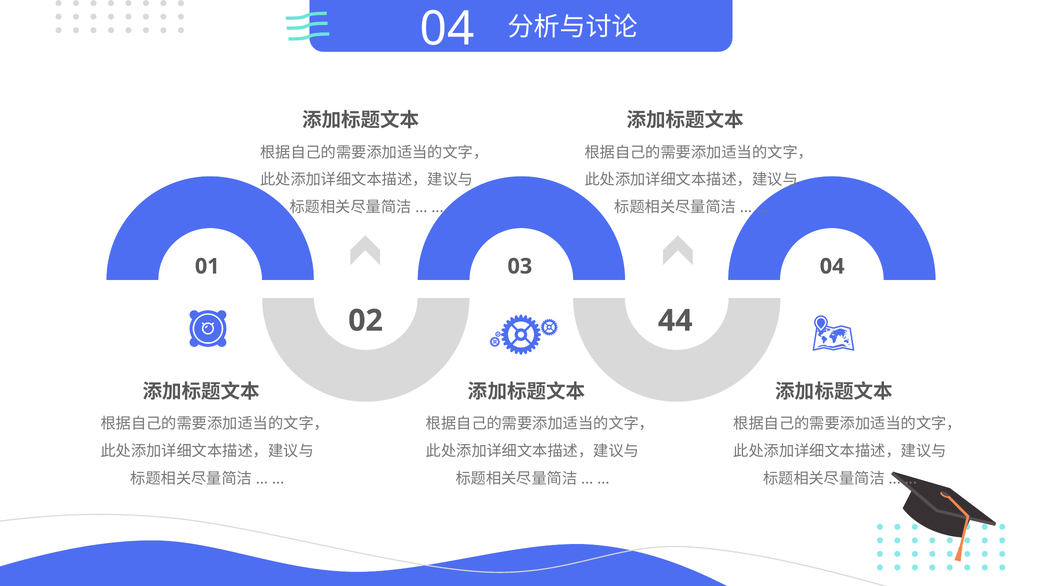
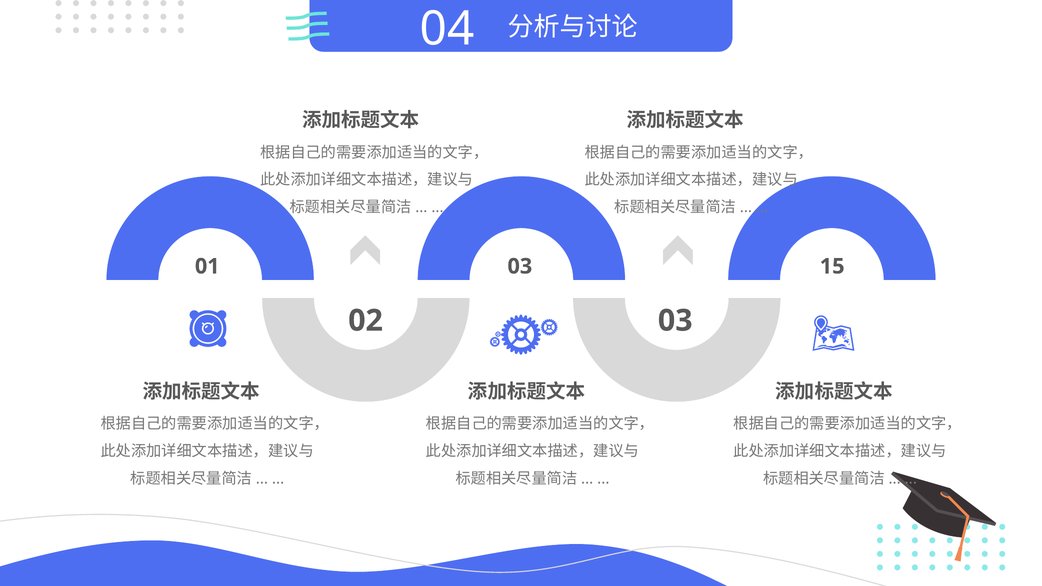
03 04: 04 -> 15 (832, 266)
02 44: 44 -> 03 (675, 321)
